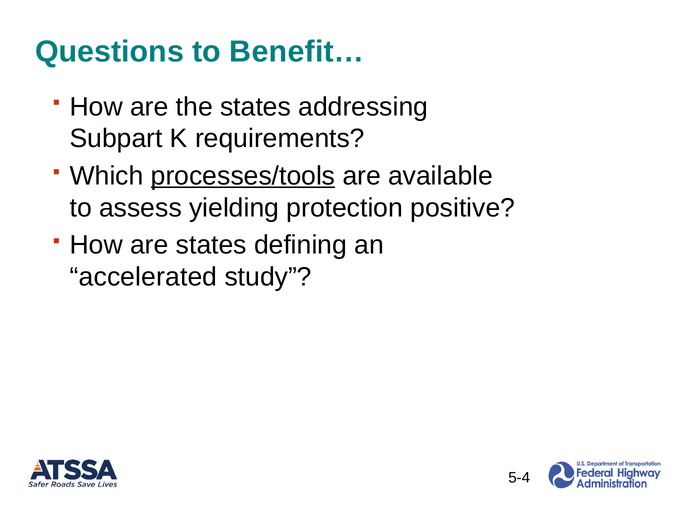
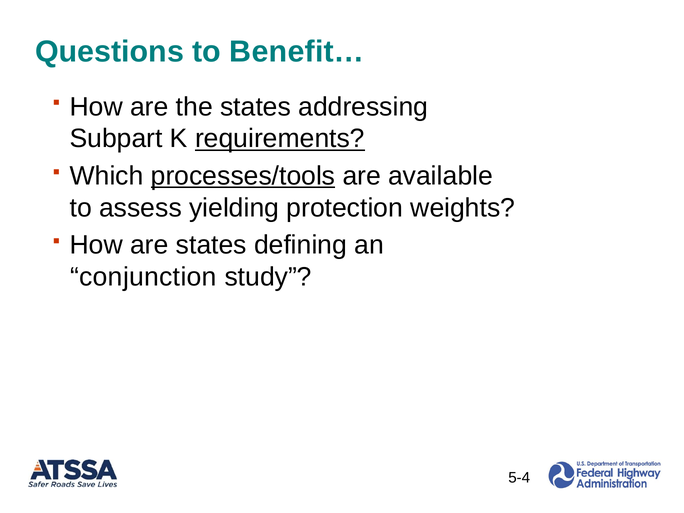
requirements underline: none -> present (280, 139)
positive: positive -> weights (463, 208)
accelerated: accelerated -> conjunction (143, 277)
